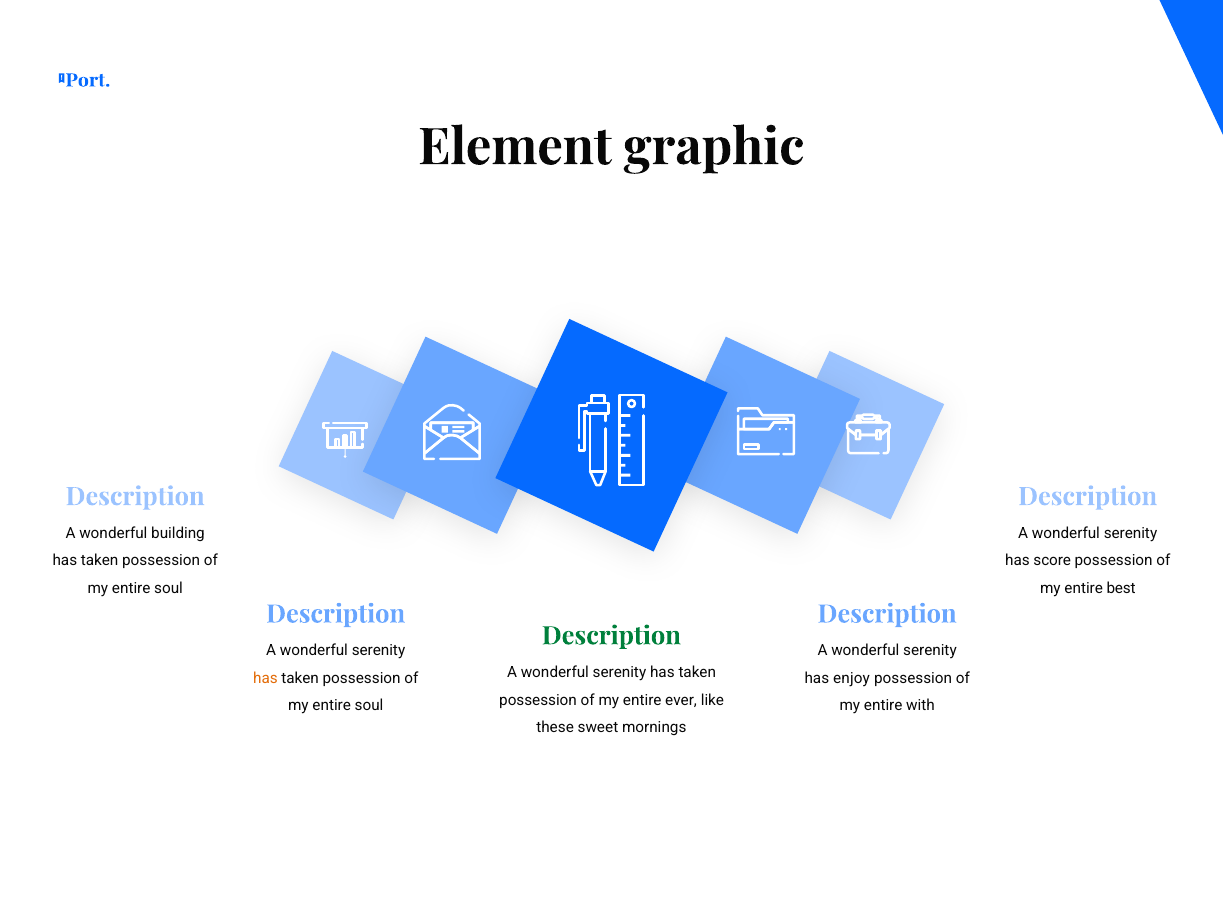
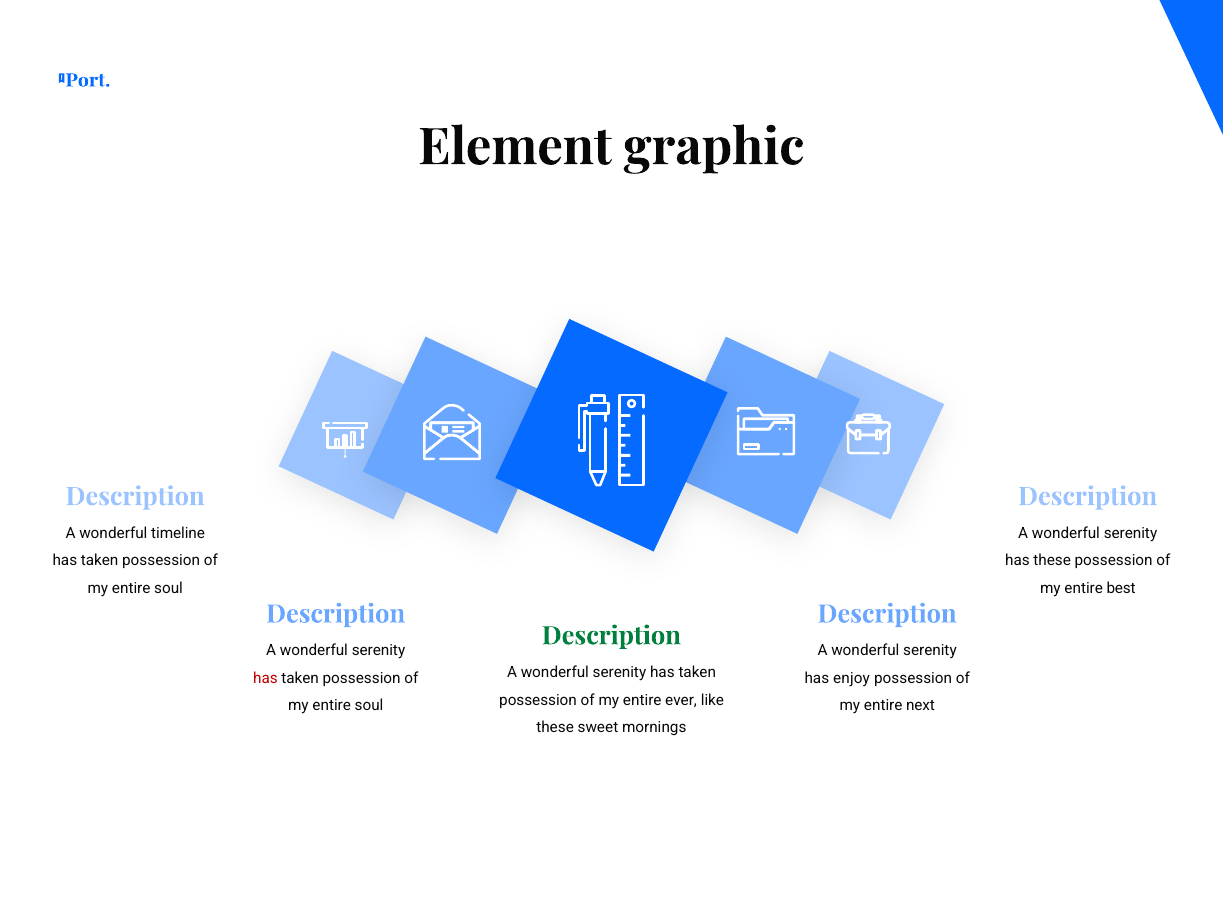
building: building -> timeline (178, 533)
has score: score -> these (1052, 561)
has colour: orange -> red (265, 679)
with: with -> next (921, 706)
